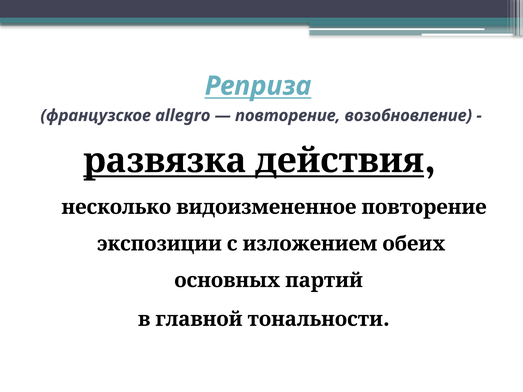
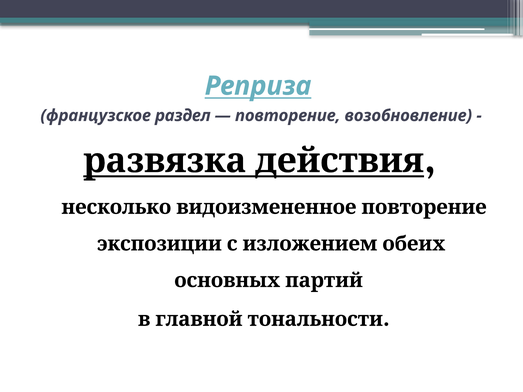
allegro: allegro -> раздел (183, 116)
